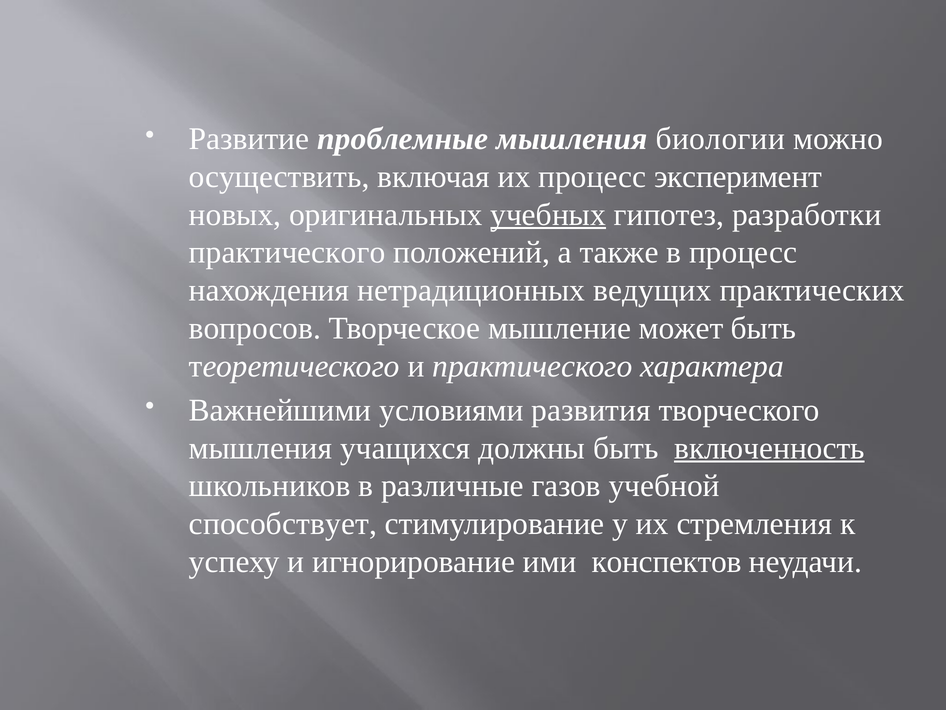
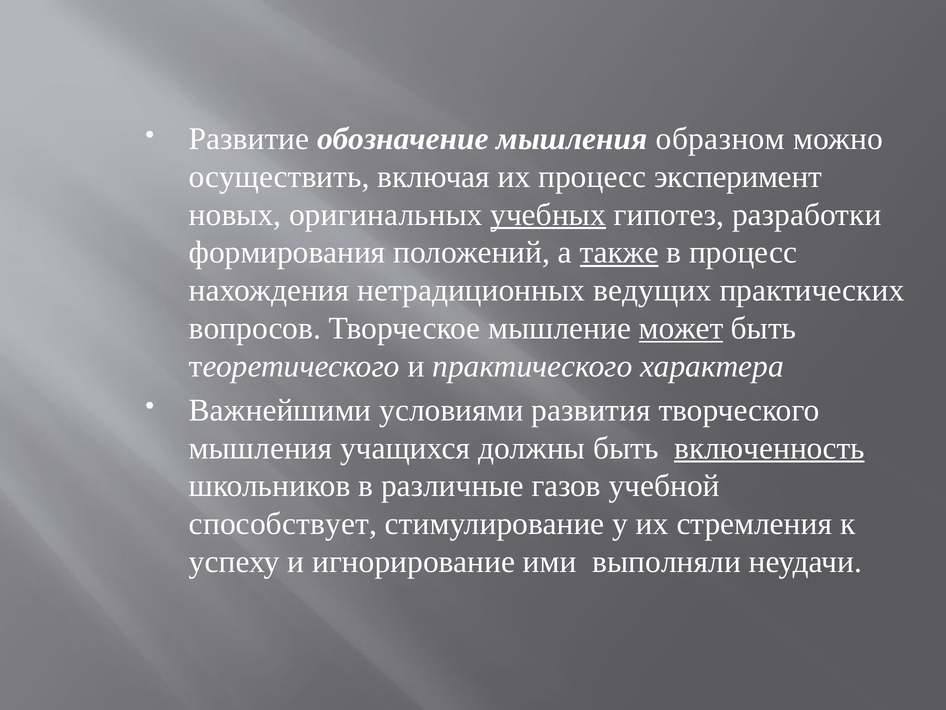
проблемные: проблемные -> обозначение (403, 139)
биологии: биологии -> образном (720, 139)
практического: практического -> формирования (287, 252)
также underline: none -> present (619, 252)
может underline: none -> present (681, 328)
конспектов: конспектов -> выполняли (667, 561)
